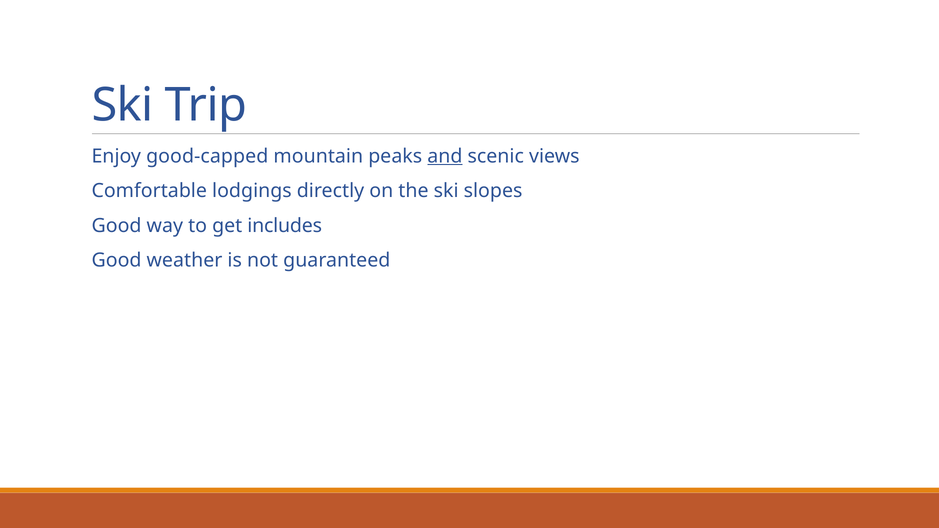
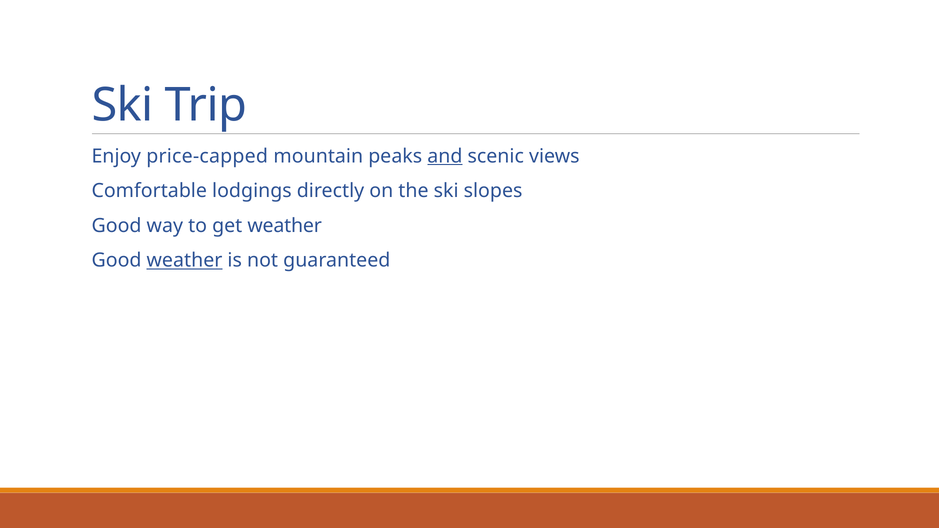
good-capped: good-capped -> price-capped (207, 156)
get includes: includes -> weather (285, 226)
weather underline: none -> present (184, 261)
